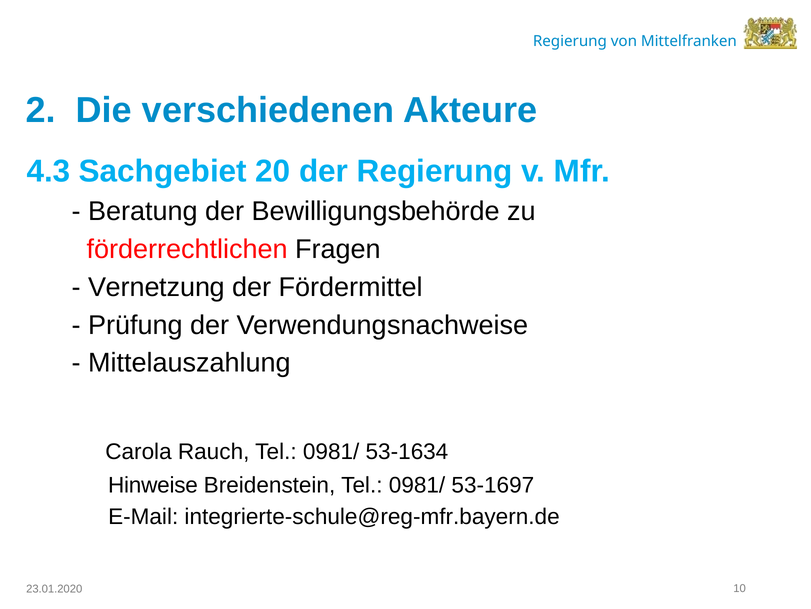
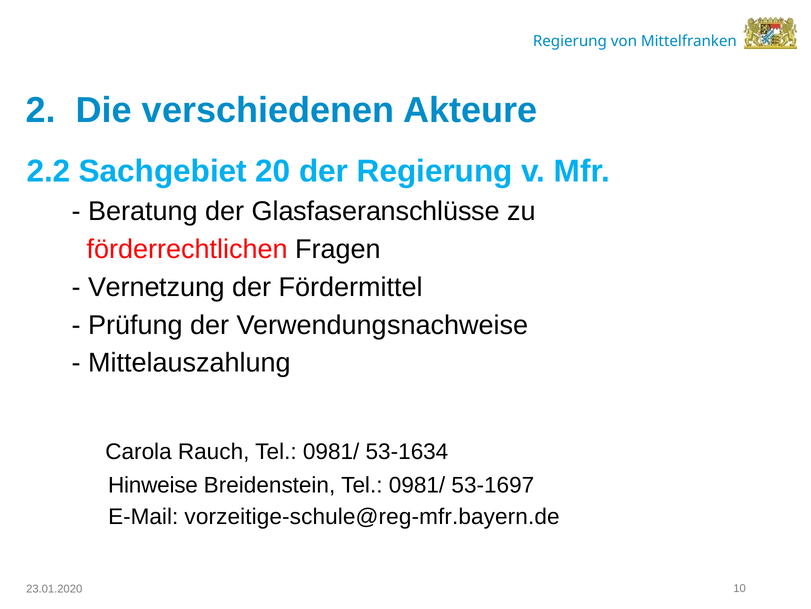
4.3: 4.3 -> 2.2 (49, 171)
Bewilligungsbehörde: Bewilligungsbehörde -> Glasfaseranschlüsse (376, 211)
integrierte-schule@reg-mfr.bayern.de: integrierte-schule@reg-mfr.bayern.de -> vorzeitige-schule@reg-mfr.bayern.de (372, 516)
